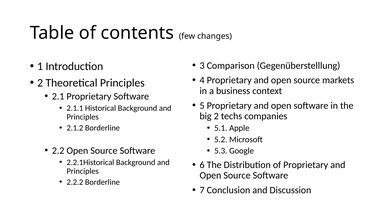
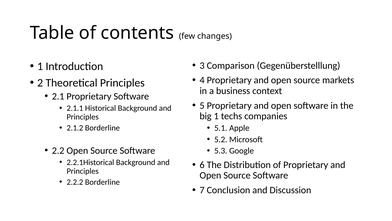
big 2: 2 -> 1 (216, 116)
